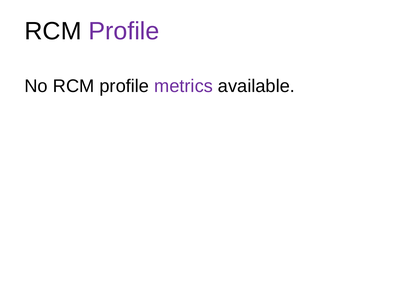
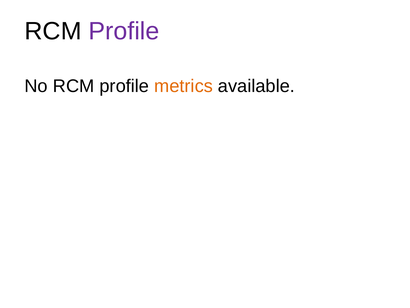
metrics colour: purple -> orange (184, 86)
